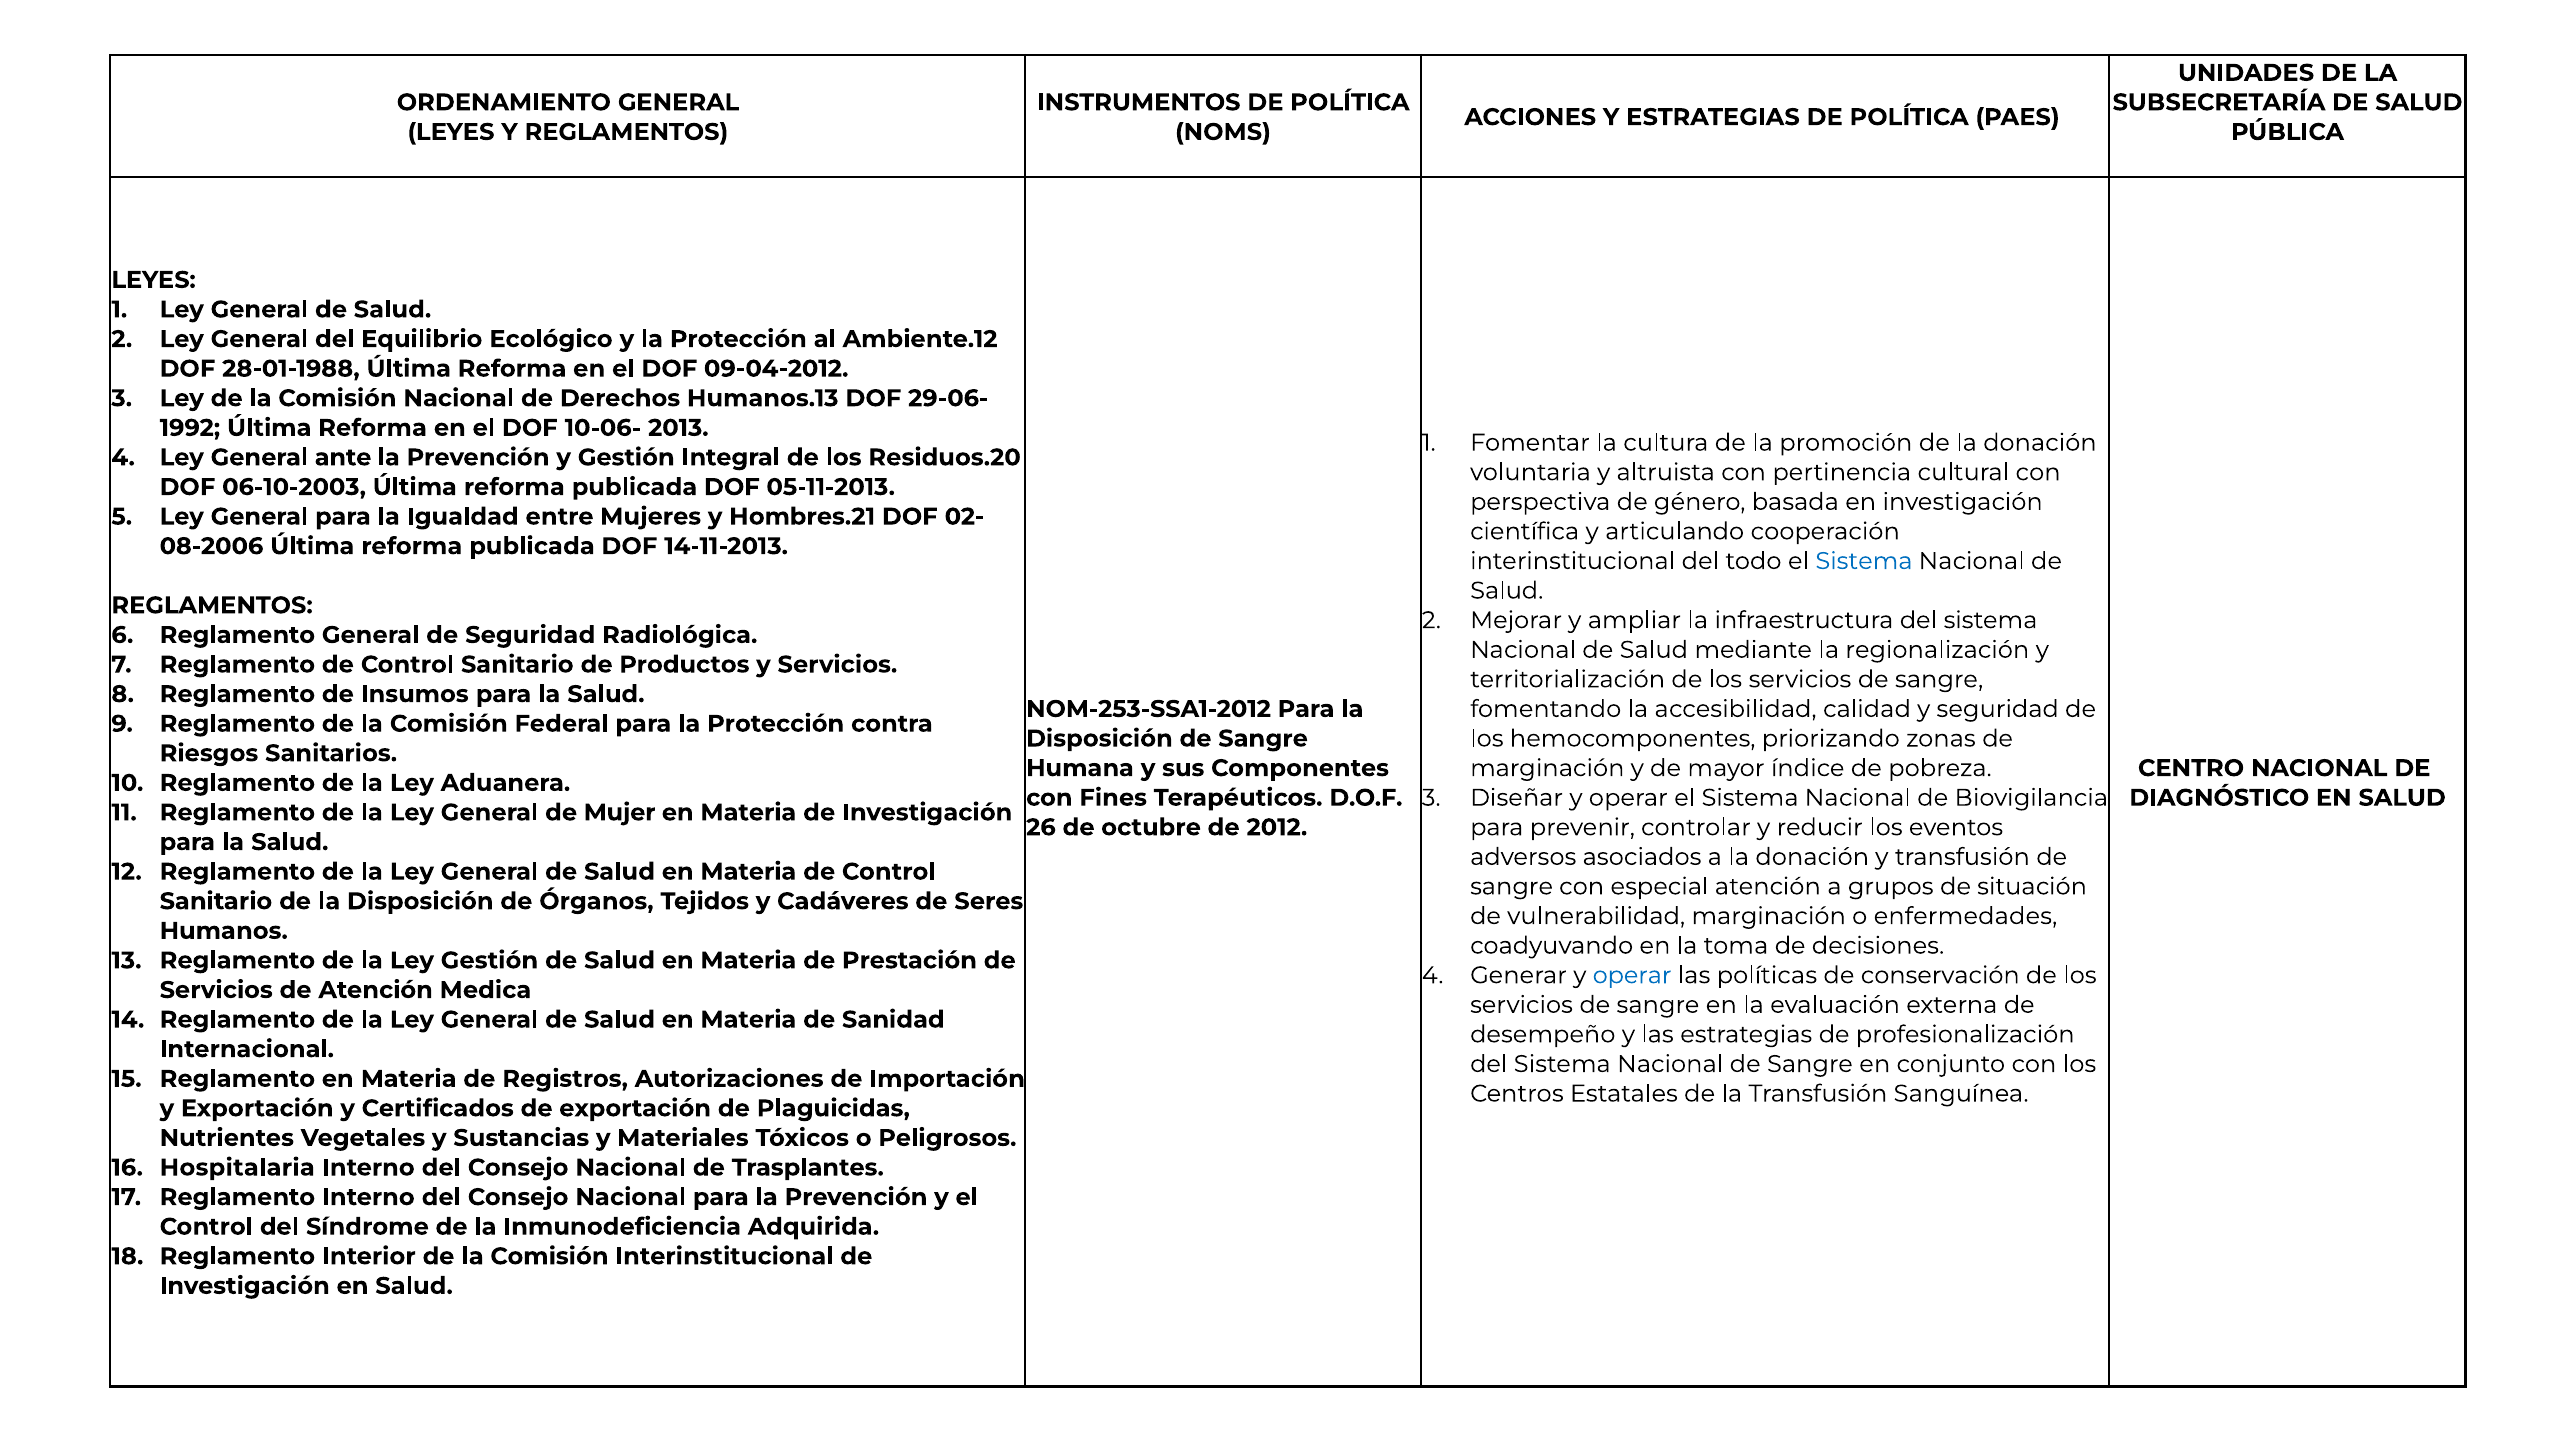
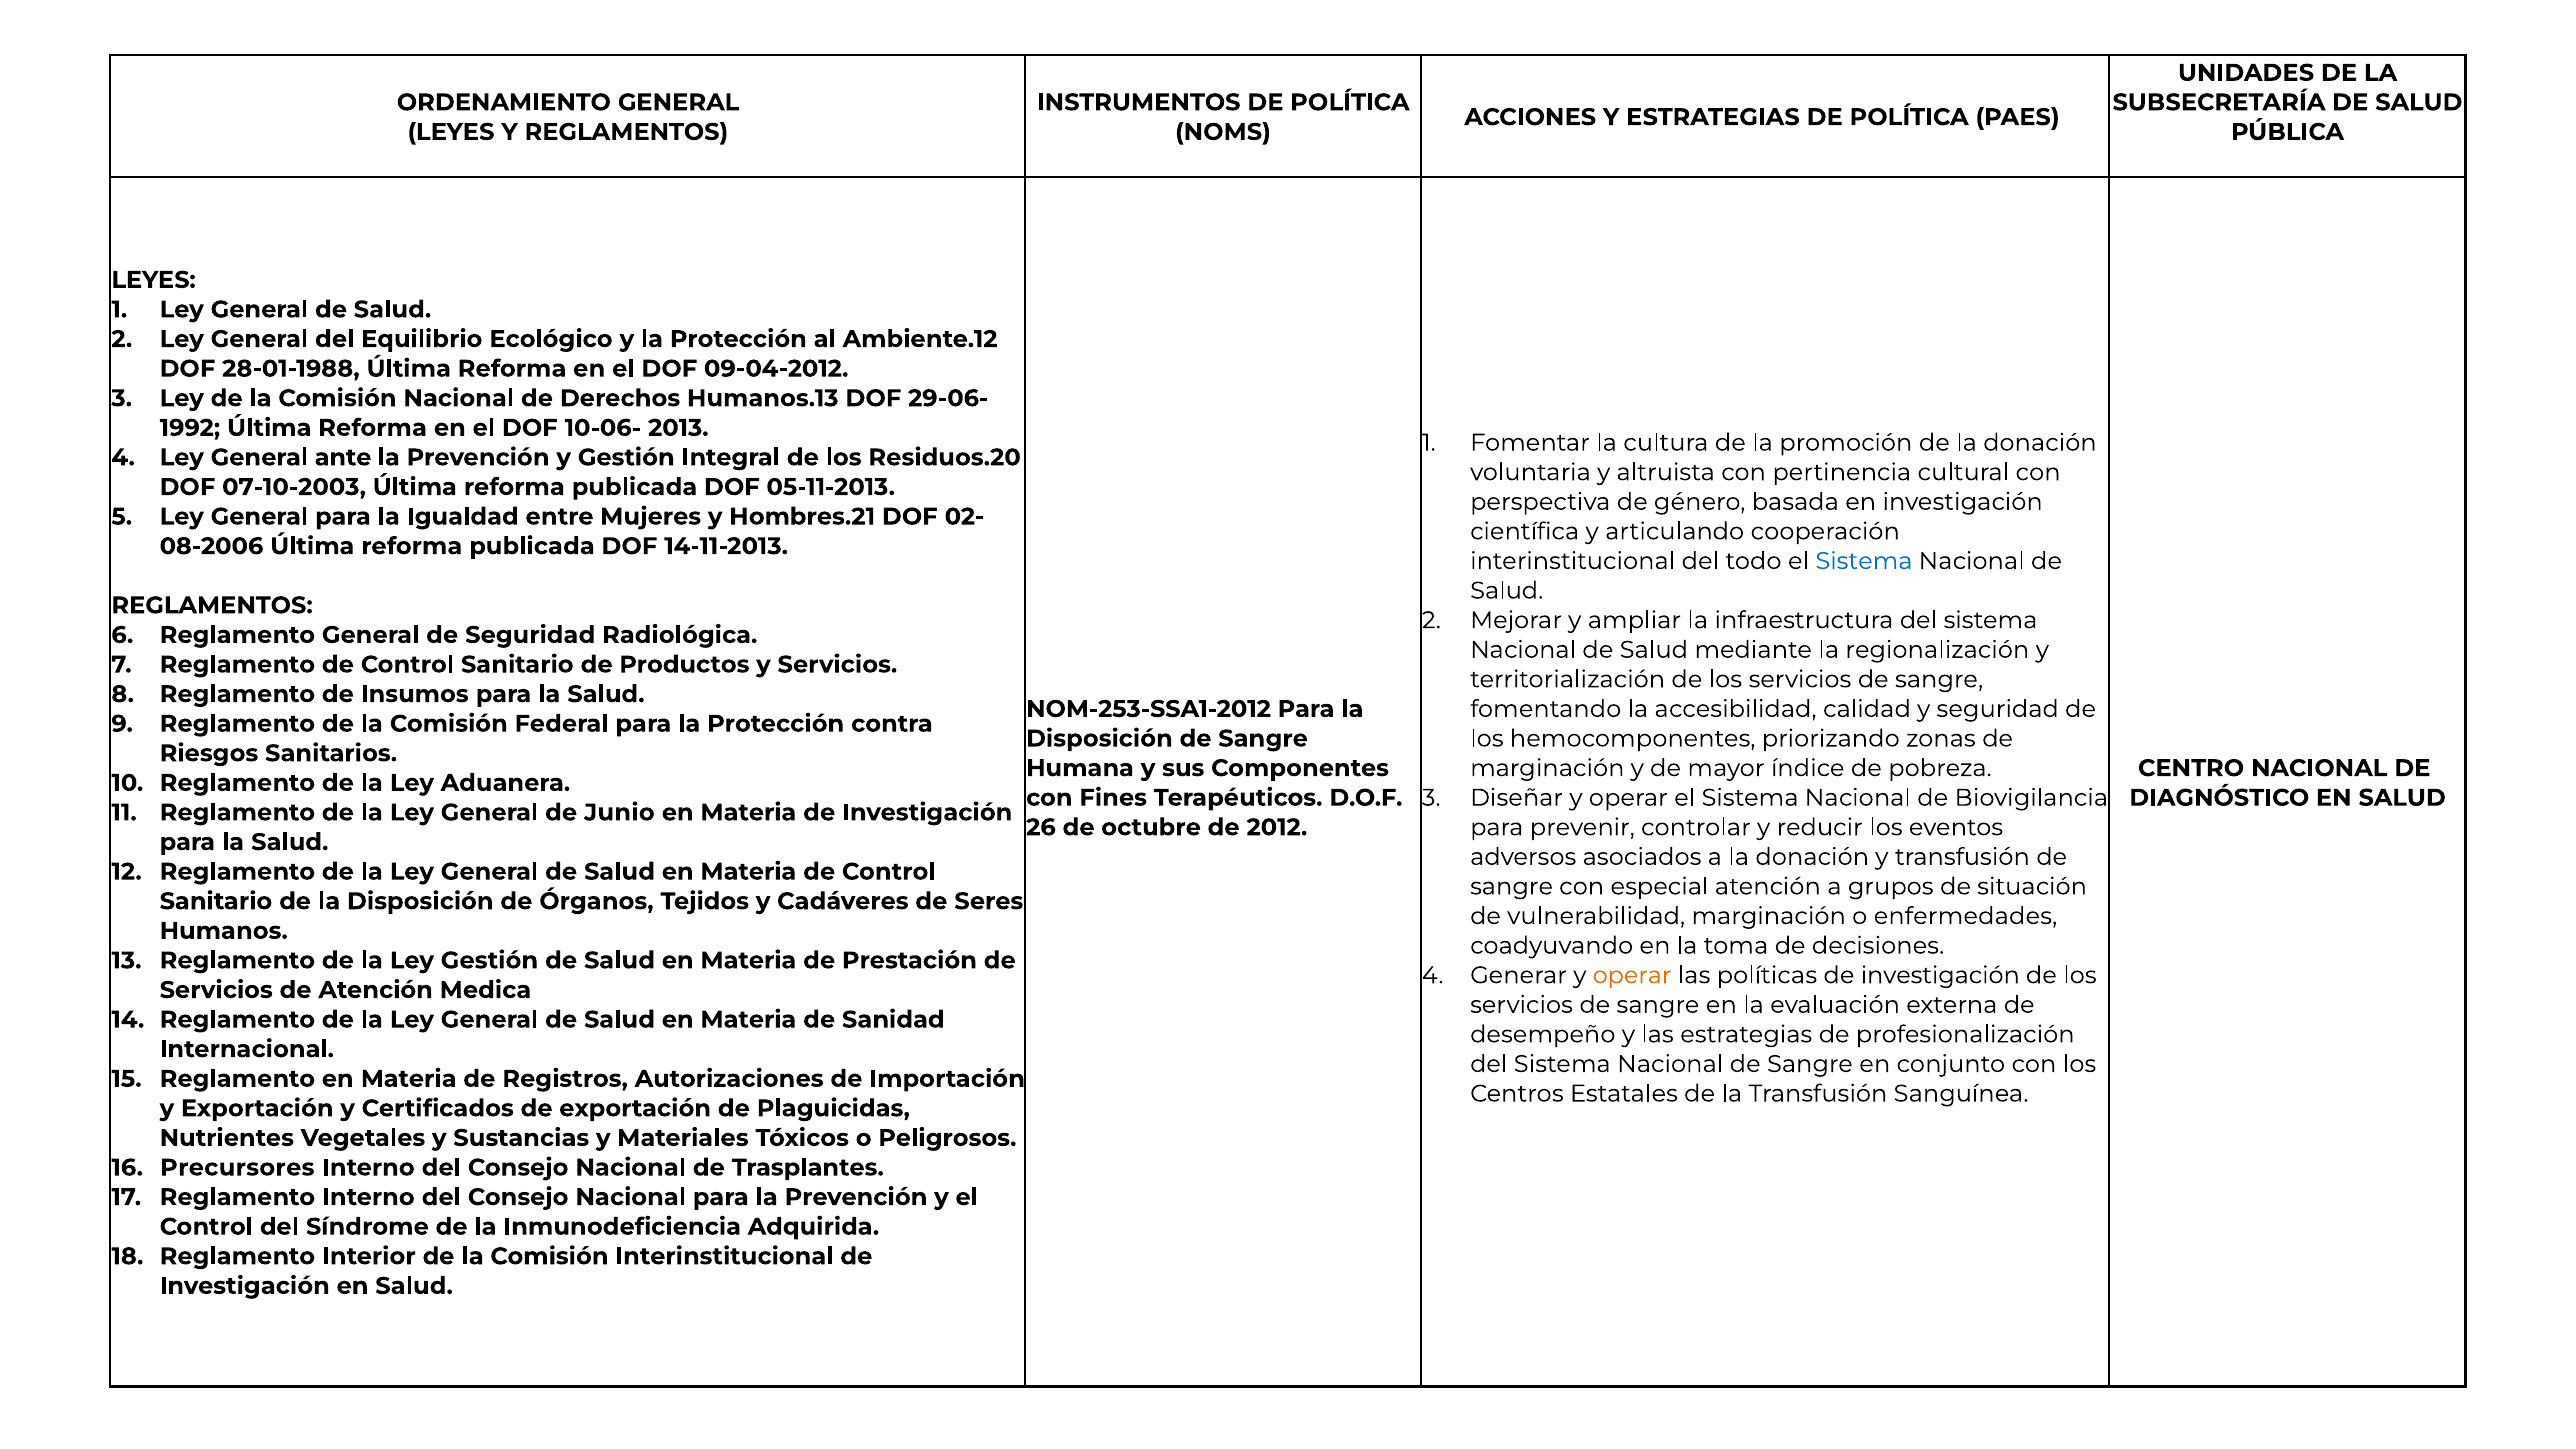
06-10-2003: 06-10-2003 -> 07-10-2003 (294, 487)
Mujer: Mujer -> Junio (619, 813)
operar colour: blue -> orange (1632, 975)
políticas de conservación: conservación -> investigación (1940, 975)
Hospitalaria: Hospitalaria -> Precursores (237, 1168)
